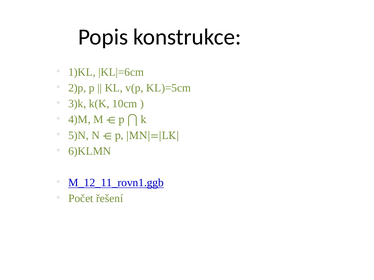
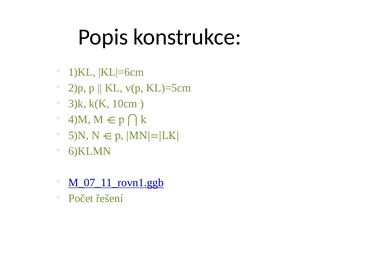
M_12_11_rovn1.ggb: M_12_11_rovn1.ggb -> M_07_11_rovn1.ggb (116, 183)
